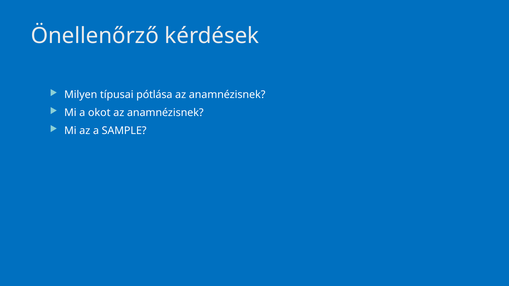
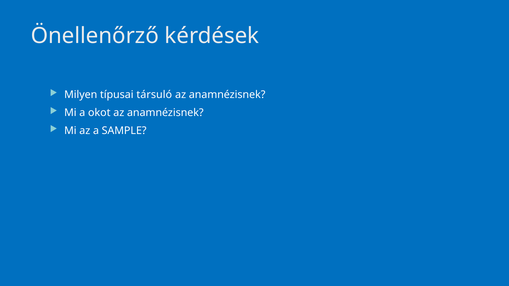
pótlása: pótlása -> társuló (154, 95)
